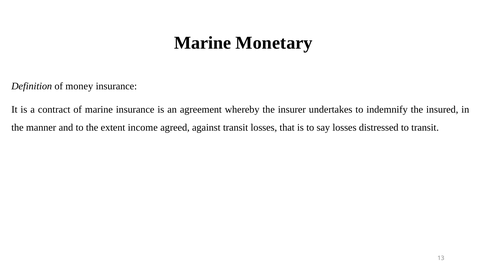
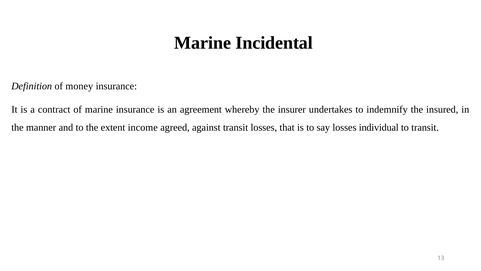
Monetary: Monetary -> Incidental (274, 43)
distressed: distressed -> individual (379, 127)
